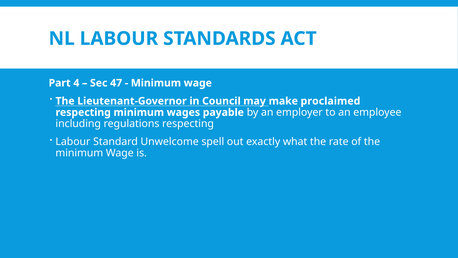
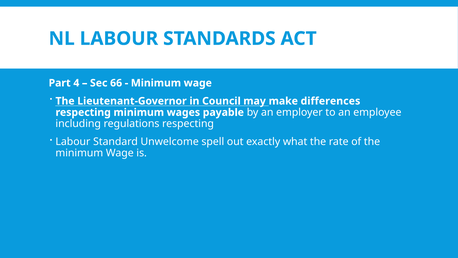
47: 47 -> 66 (116, 83)
proclaimed: proclaimed -> differences (330, 101)
